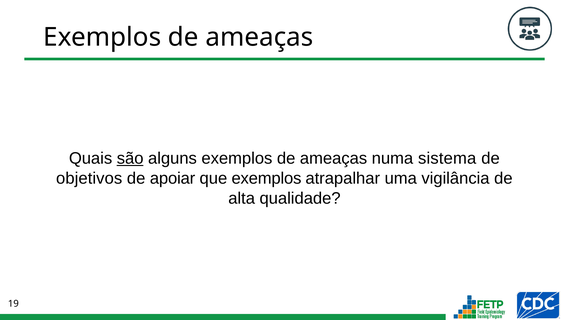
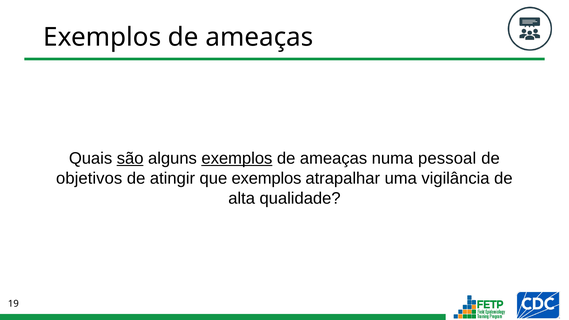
exemplos underline: none -> present (237, 158)
sistema: sistema -> pessoal (447, 158)
apoiar: apoiar -> atingir (172, 178)
